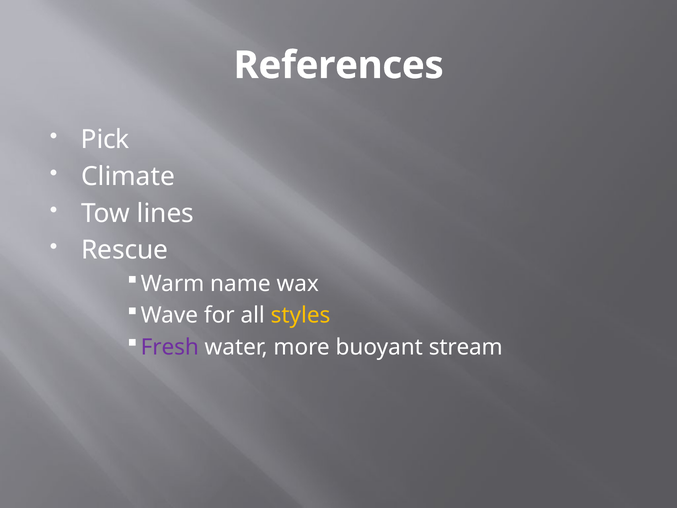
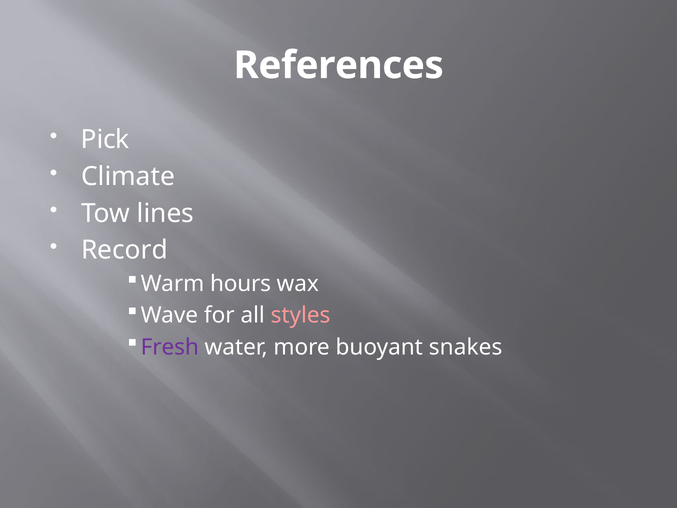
Rescue: Rescue -> Record (125, 250)
name: name -> hours (241, 284)
styles colour: yellow -> pink (301, 315)
stream: stream -> snakes (466, 347)
